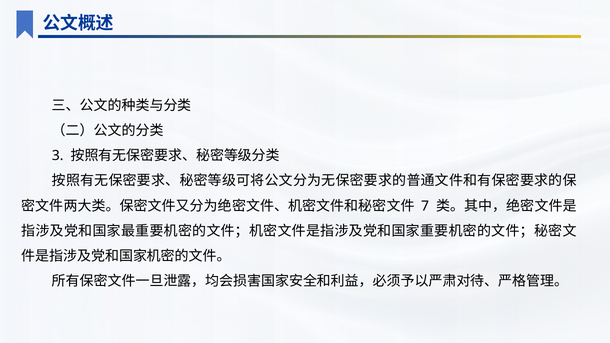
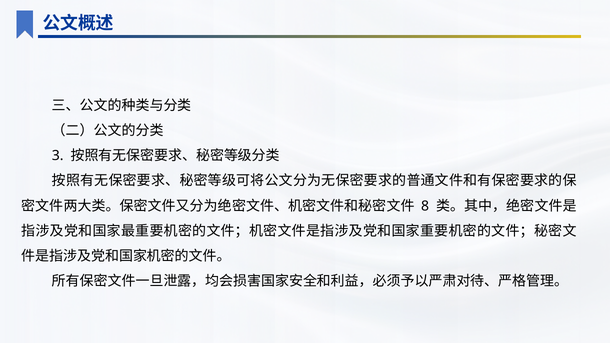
7: 7 -> 8 (425, 206)
